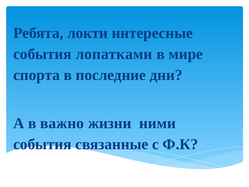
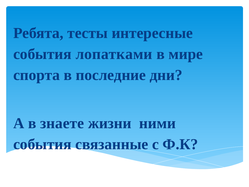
локти: локти -> тесты (88, 33)
важно: важно -> знаете (62, 123)
